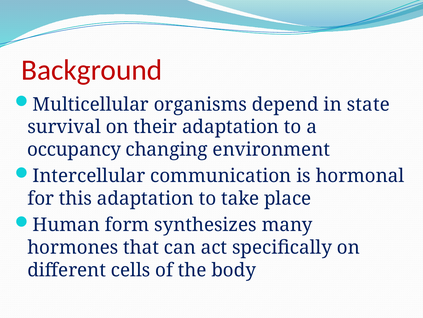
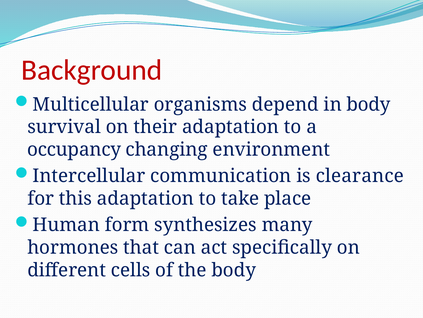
in state: state -> body (369, 104)
hormonal: hormonal -> clearance (360, 176)
